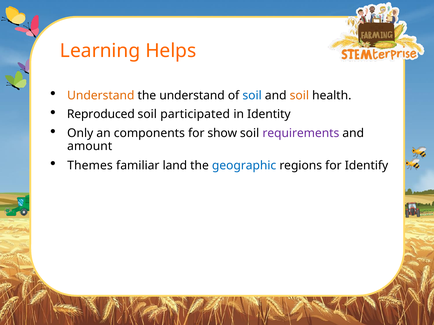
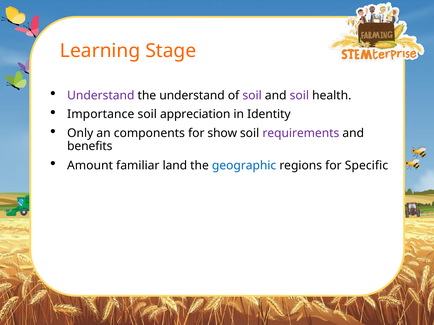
Helps: Helps -> Stage (171, 51)
Understand colour: orange -> purple (101, 96)
soil colour: blue -> purple (252, 96)
soil colour: orange -> purple (299, 96)
Reproduced: Reproduced -> Importance (101, 114)
participated: participated -> appreciation (195, 114)
amount: amount -> benefits (90, 147)
Themes: Themes -> Amount (90, 166)
Identify: Identify -> Specific (366, 166)
